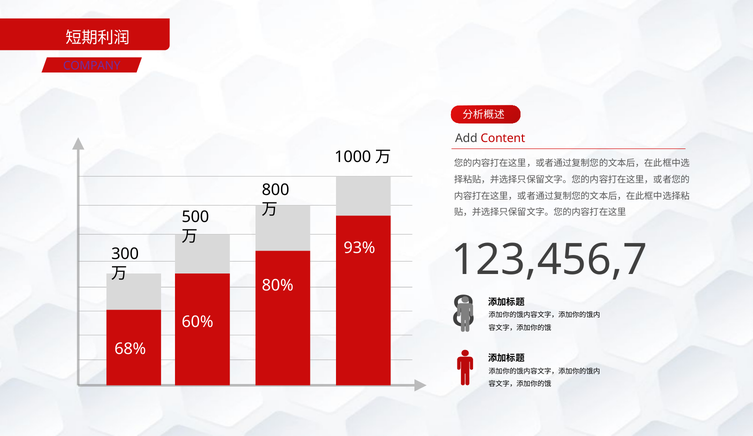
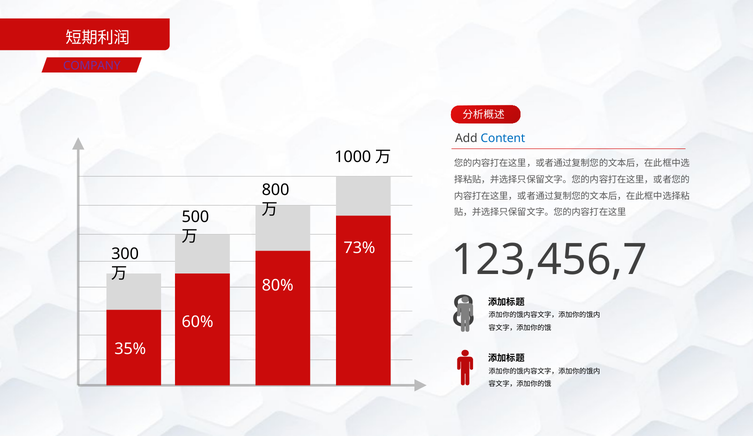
Content colour: red -> blue (503, 138)
93%: 93% -> 73% (359, 248)
68%: 68% -> 35% (130, 349)
